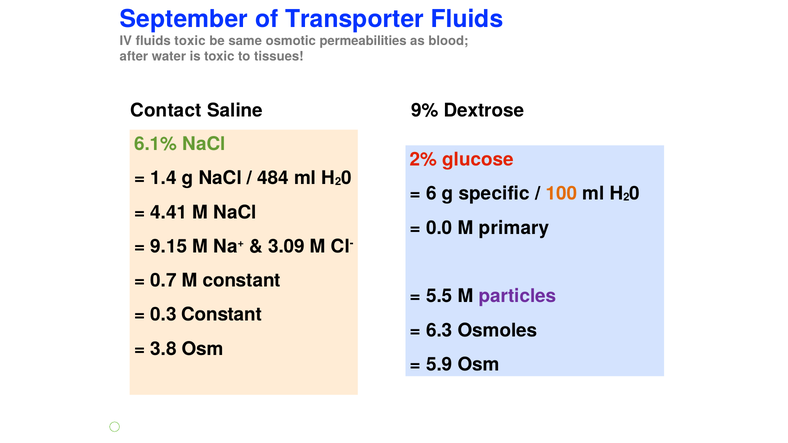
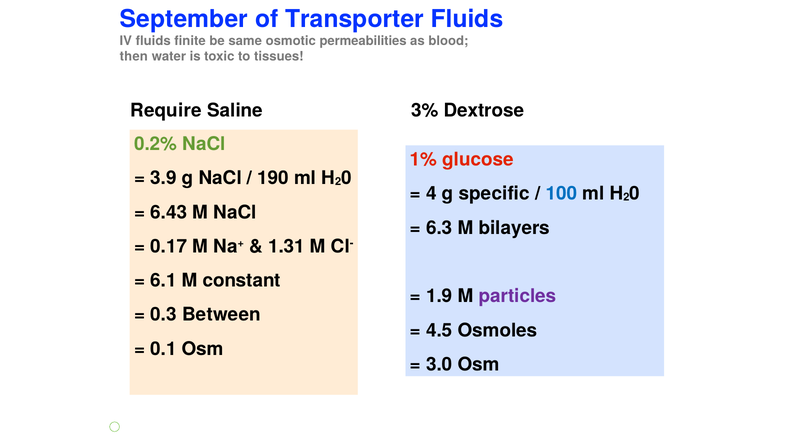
fluids toxic: toxic -> finite (190, 41)
after: after -> then (134, 57)
Contact: Contact -> Require (166, 111)
9%: 9% -> 3% (425, 110)
6.1%: 6.1% -> 0.2% (156, 144)
2%: 2% -> 1% (424, 160)
1.4: 1.4 -> 3.9 (163, 178)
484: 484 -> 190 (273, 178)
6: 6 -> 4 (431, 194)
100 colour: orange -> blue (561, 194)
4.41: 4.41 -> 6.43 (169, 212)
0.0: 0.0 -> 6.3 (439, 228)
primary: primary -> bilayers (514, 228)
9.15: 9.15 -> 0.17 (169, 247)
3.09: 3.09 -> 1.31 (286, 247)
0.7: 0.7 -> 6.1 (163, 281)
5.5: 5.5 -> 1.9 (439, 296)
0.3 Constant: Constant -> Between (221, 315)
6.3: 6.3 -> 4.5 (439, 331)
3.8: 3.8 -> 0.1 (163, 349)
5.9: 5.9 -> 3.0 (439, 365)
